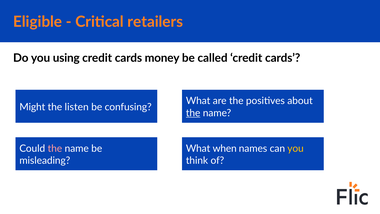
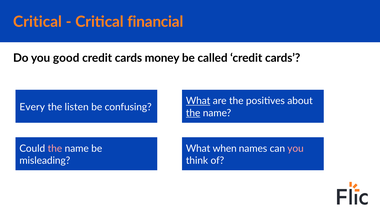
Eligible: Eligible -> Critical (38, 22)
retailers: retailers -> financial (155, 22)
using: using -> good (66, 58)
What underline: none -> present (198, 101)
Might: Might -> Every (32, 107)
you colour: yellow -> pink (296, 148)
